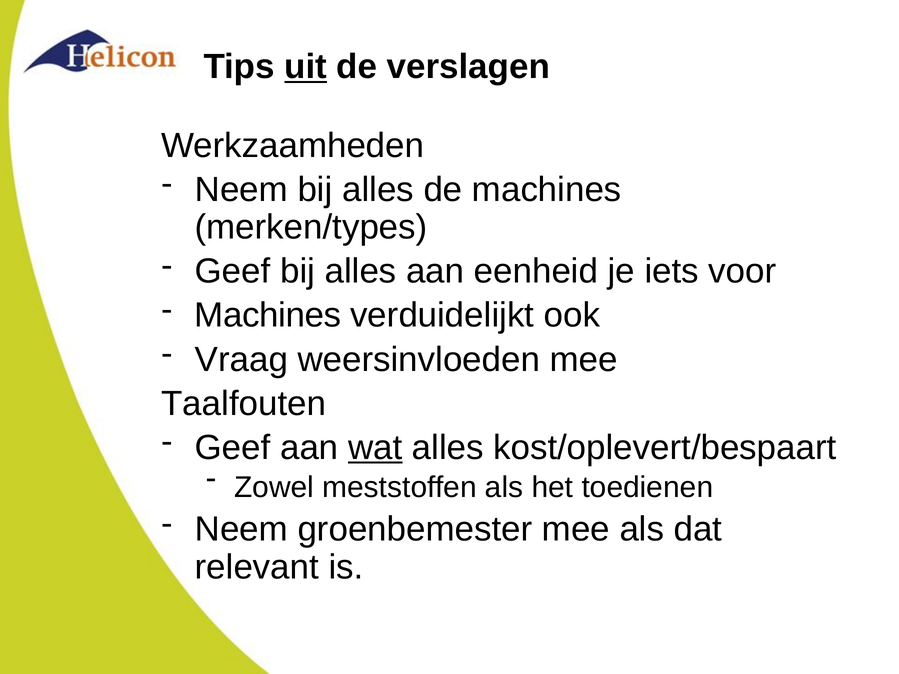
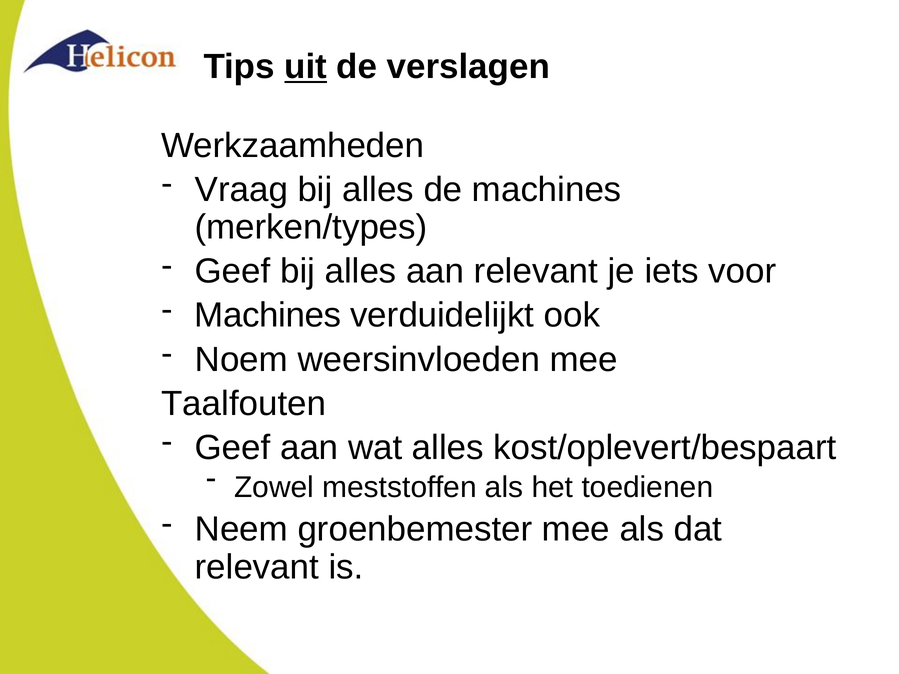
Neem: Neem -> Vraag (241, 190)
aan eenheid: eenheid -> relevant (536, 271)
Vraag: Vraag -> Noem (241, 360)
wat underline: present -> none (375, 448)
